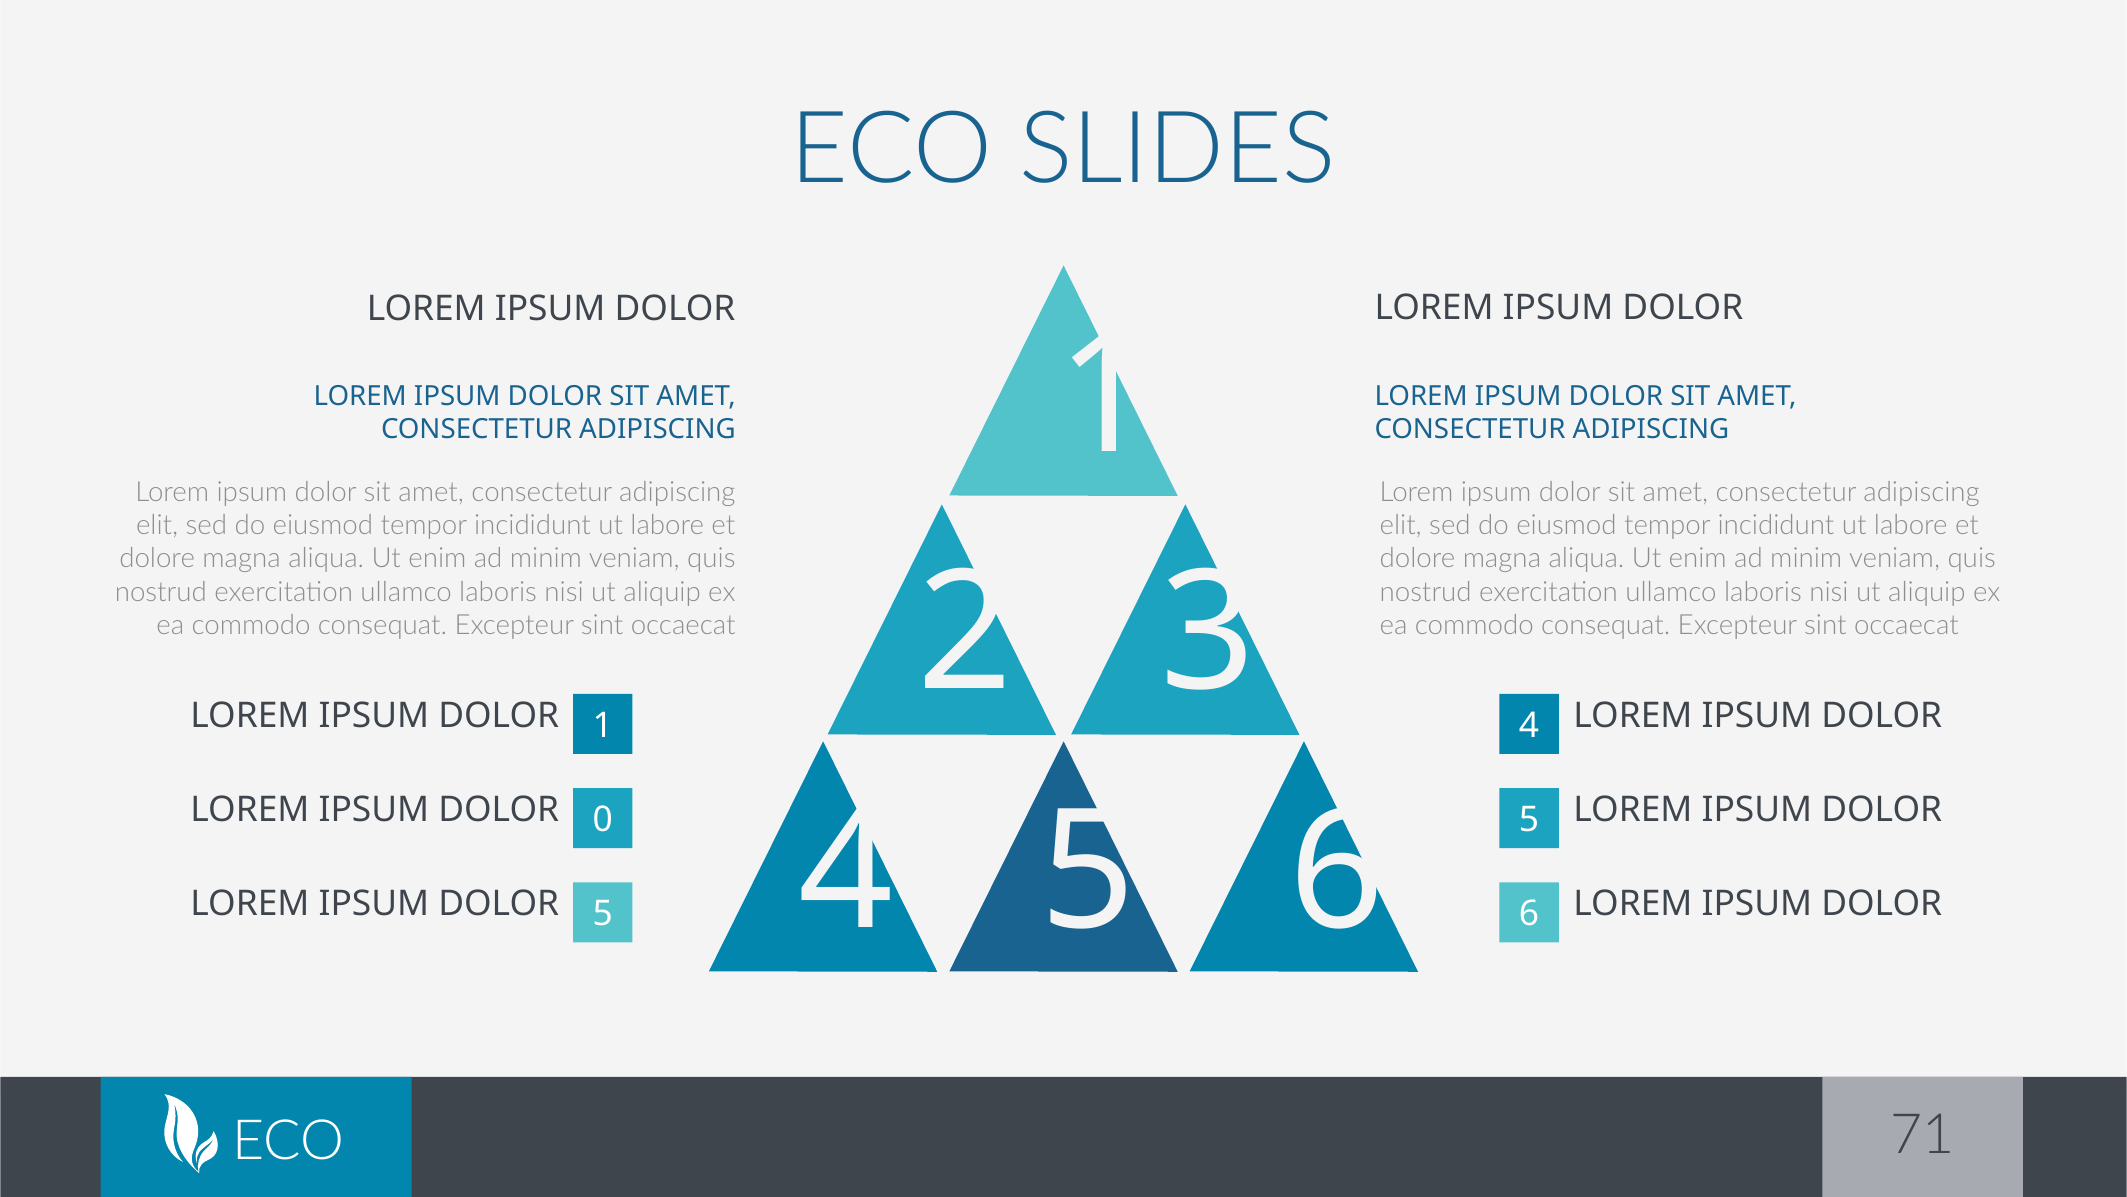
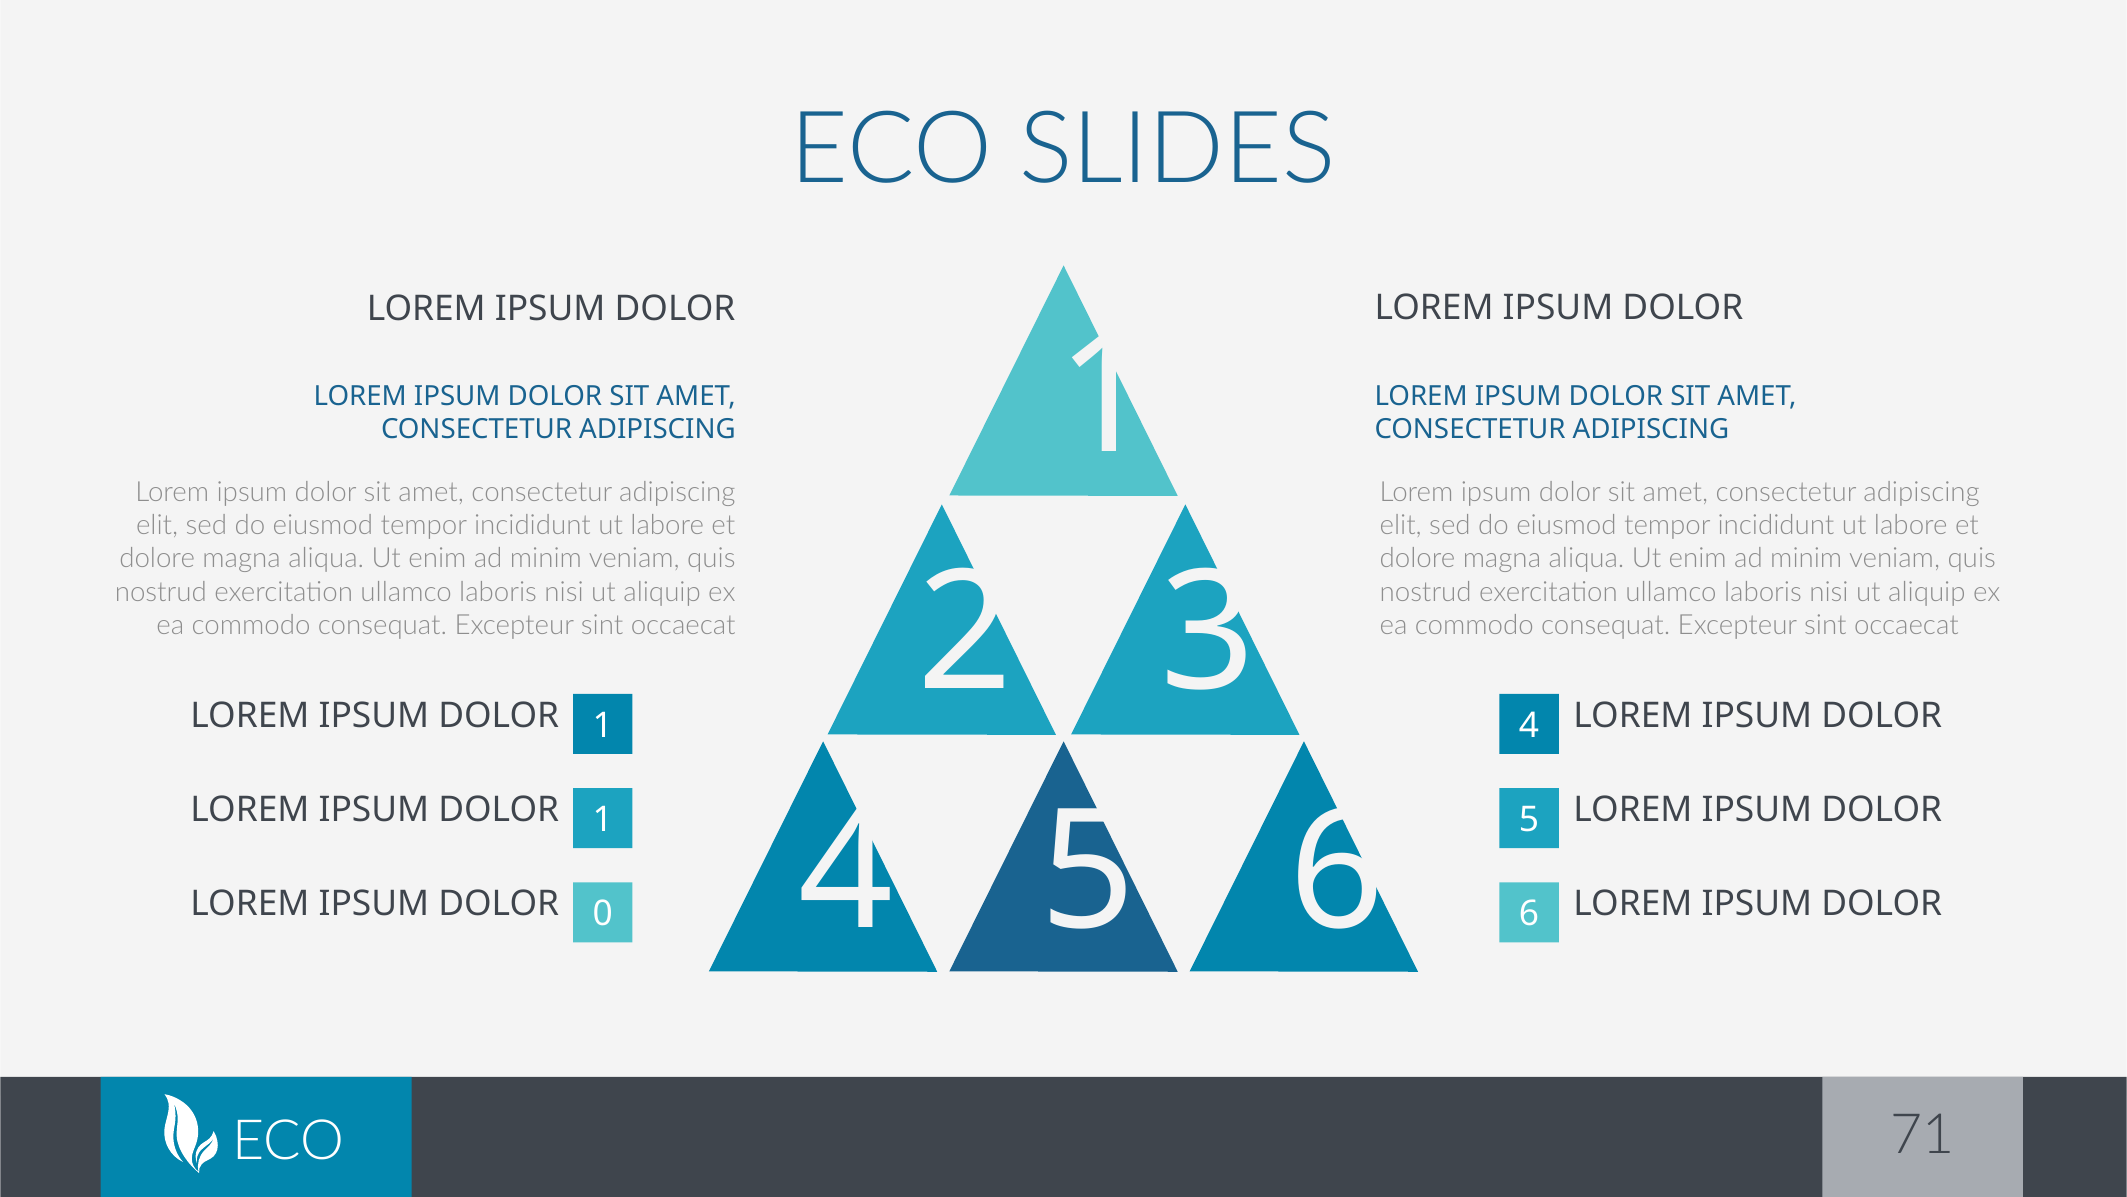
0: 0 -> 1 (603, 819)
5: 5 -> 0 (603, 914)
